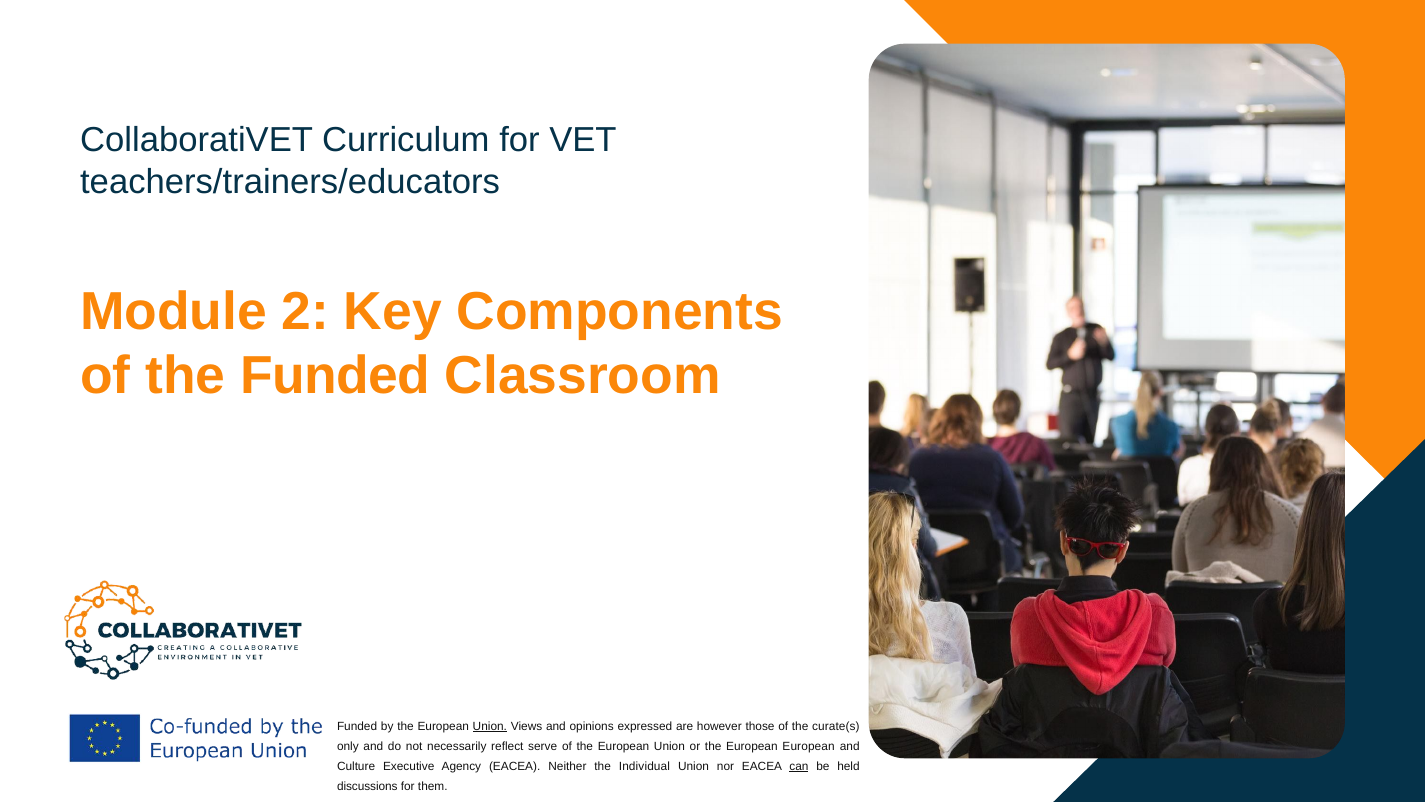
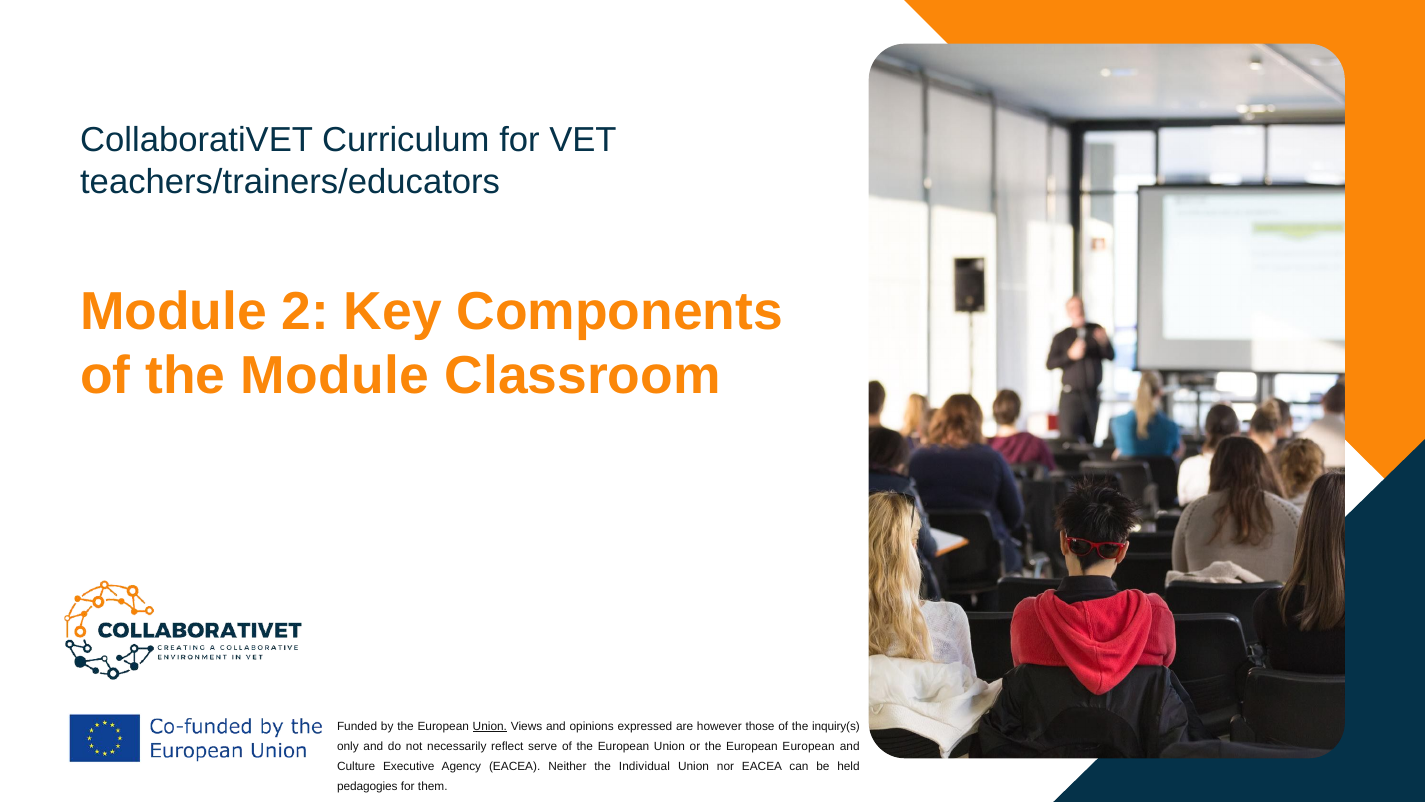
the Funded: Funded -> Module (335, 376)
curate(s: curate(s -> inquiry(s (836, 726)
can underline: present -> none (799, 766)
discussions: discussions -> pedagogies (367, 786)
